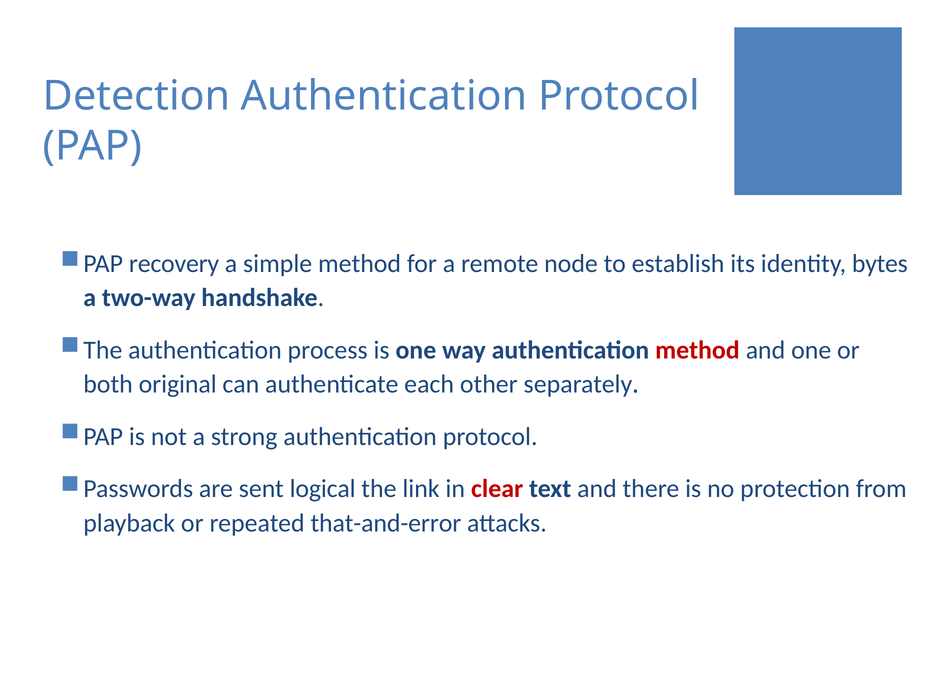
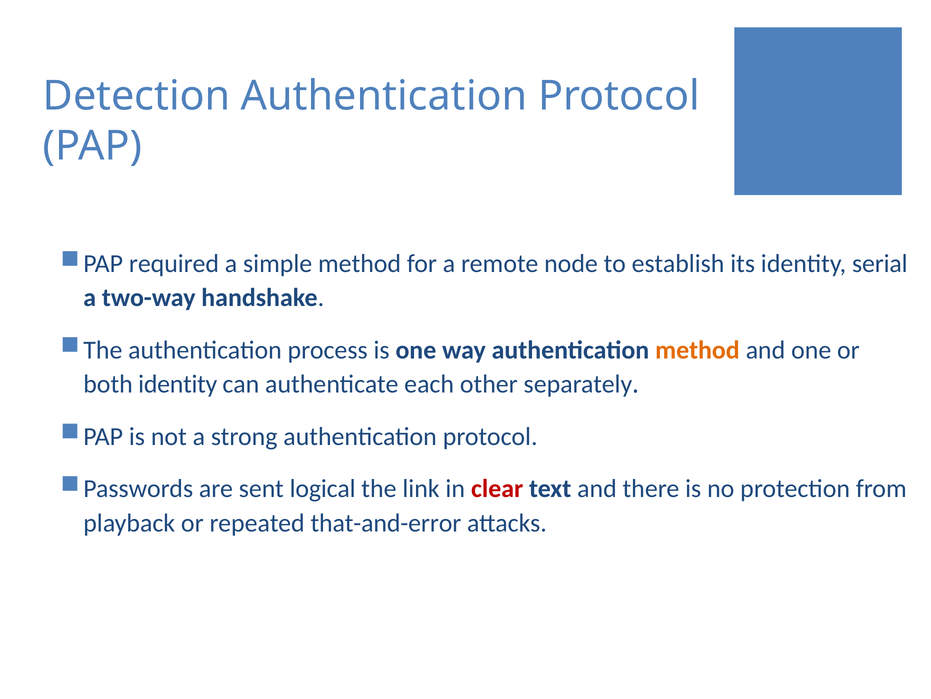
recovery: recovery -> required (174, 263)
bytes: bytes -> serial (880, 263)
method colour: red -> orange (697, 350)
both original: original -> identity (178, 384)
